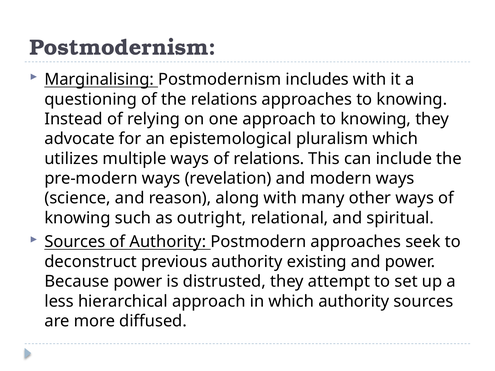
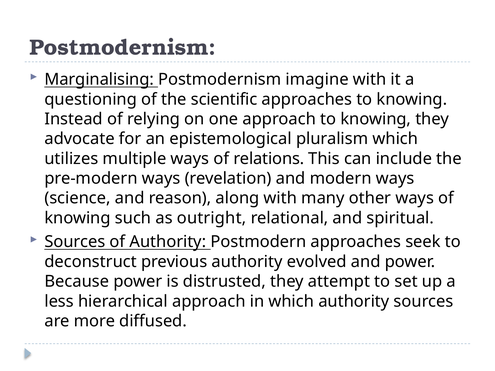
includes: includes -> imagine (317, 80)
the relations: relations -> scientific (224, 99)
existing: existing -> evolved (317, 262)
